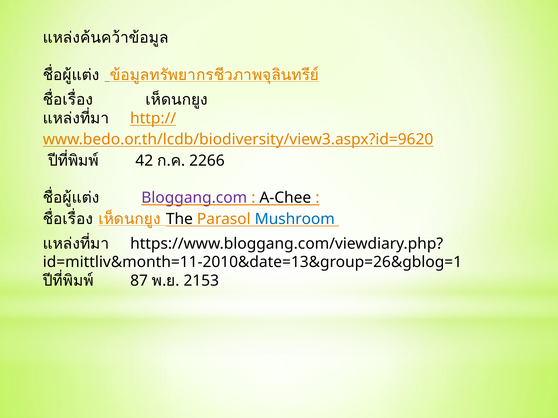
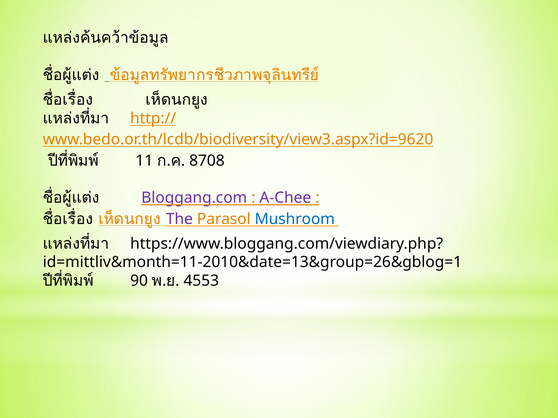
42: 42 -> 11 (144, 161)
2266: 2266 -> 8708 (207, 161)
A-Chee colour: black -> purple (285, 198)
The colour: black -> purple (179, 219)
87: 87 -> 90 (139, 281)
2153: 2153 -> 4553 (201, 281)
